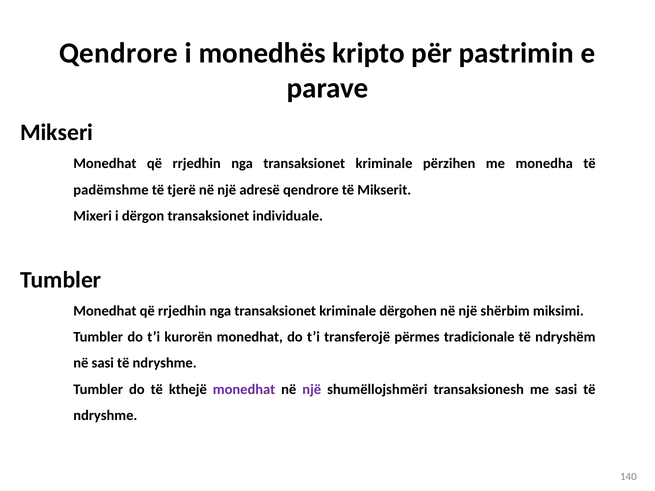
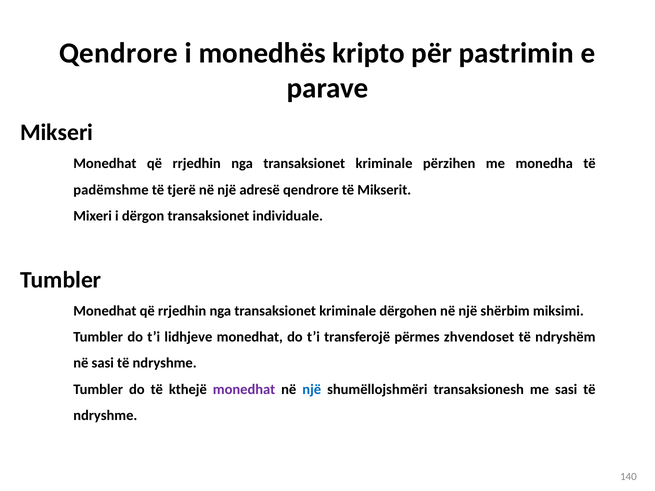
kurorën: kurorën -> lidhjeve (188, 337)
tradicionale: tradicionale -> zhvendoset (479, 337)
një colour: purple -> blue (312, 389)
